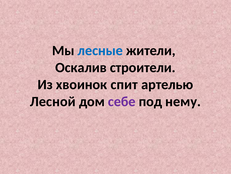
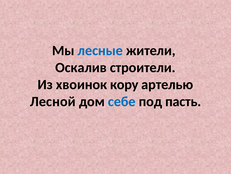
спит: спит -> кору (124, 84)
себе colour: purple -> blue (122, 101)
нему: нему -> пасть (183, 101)
